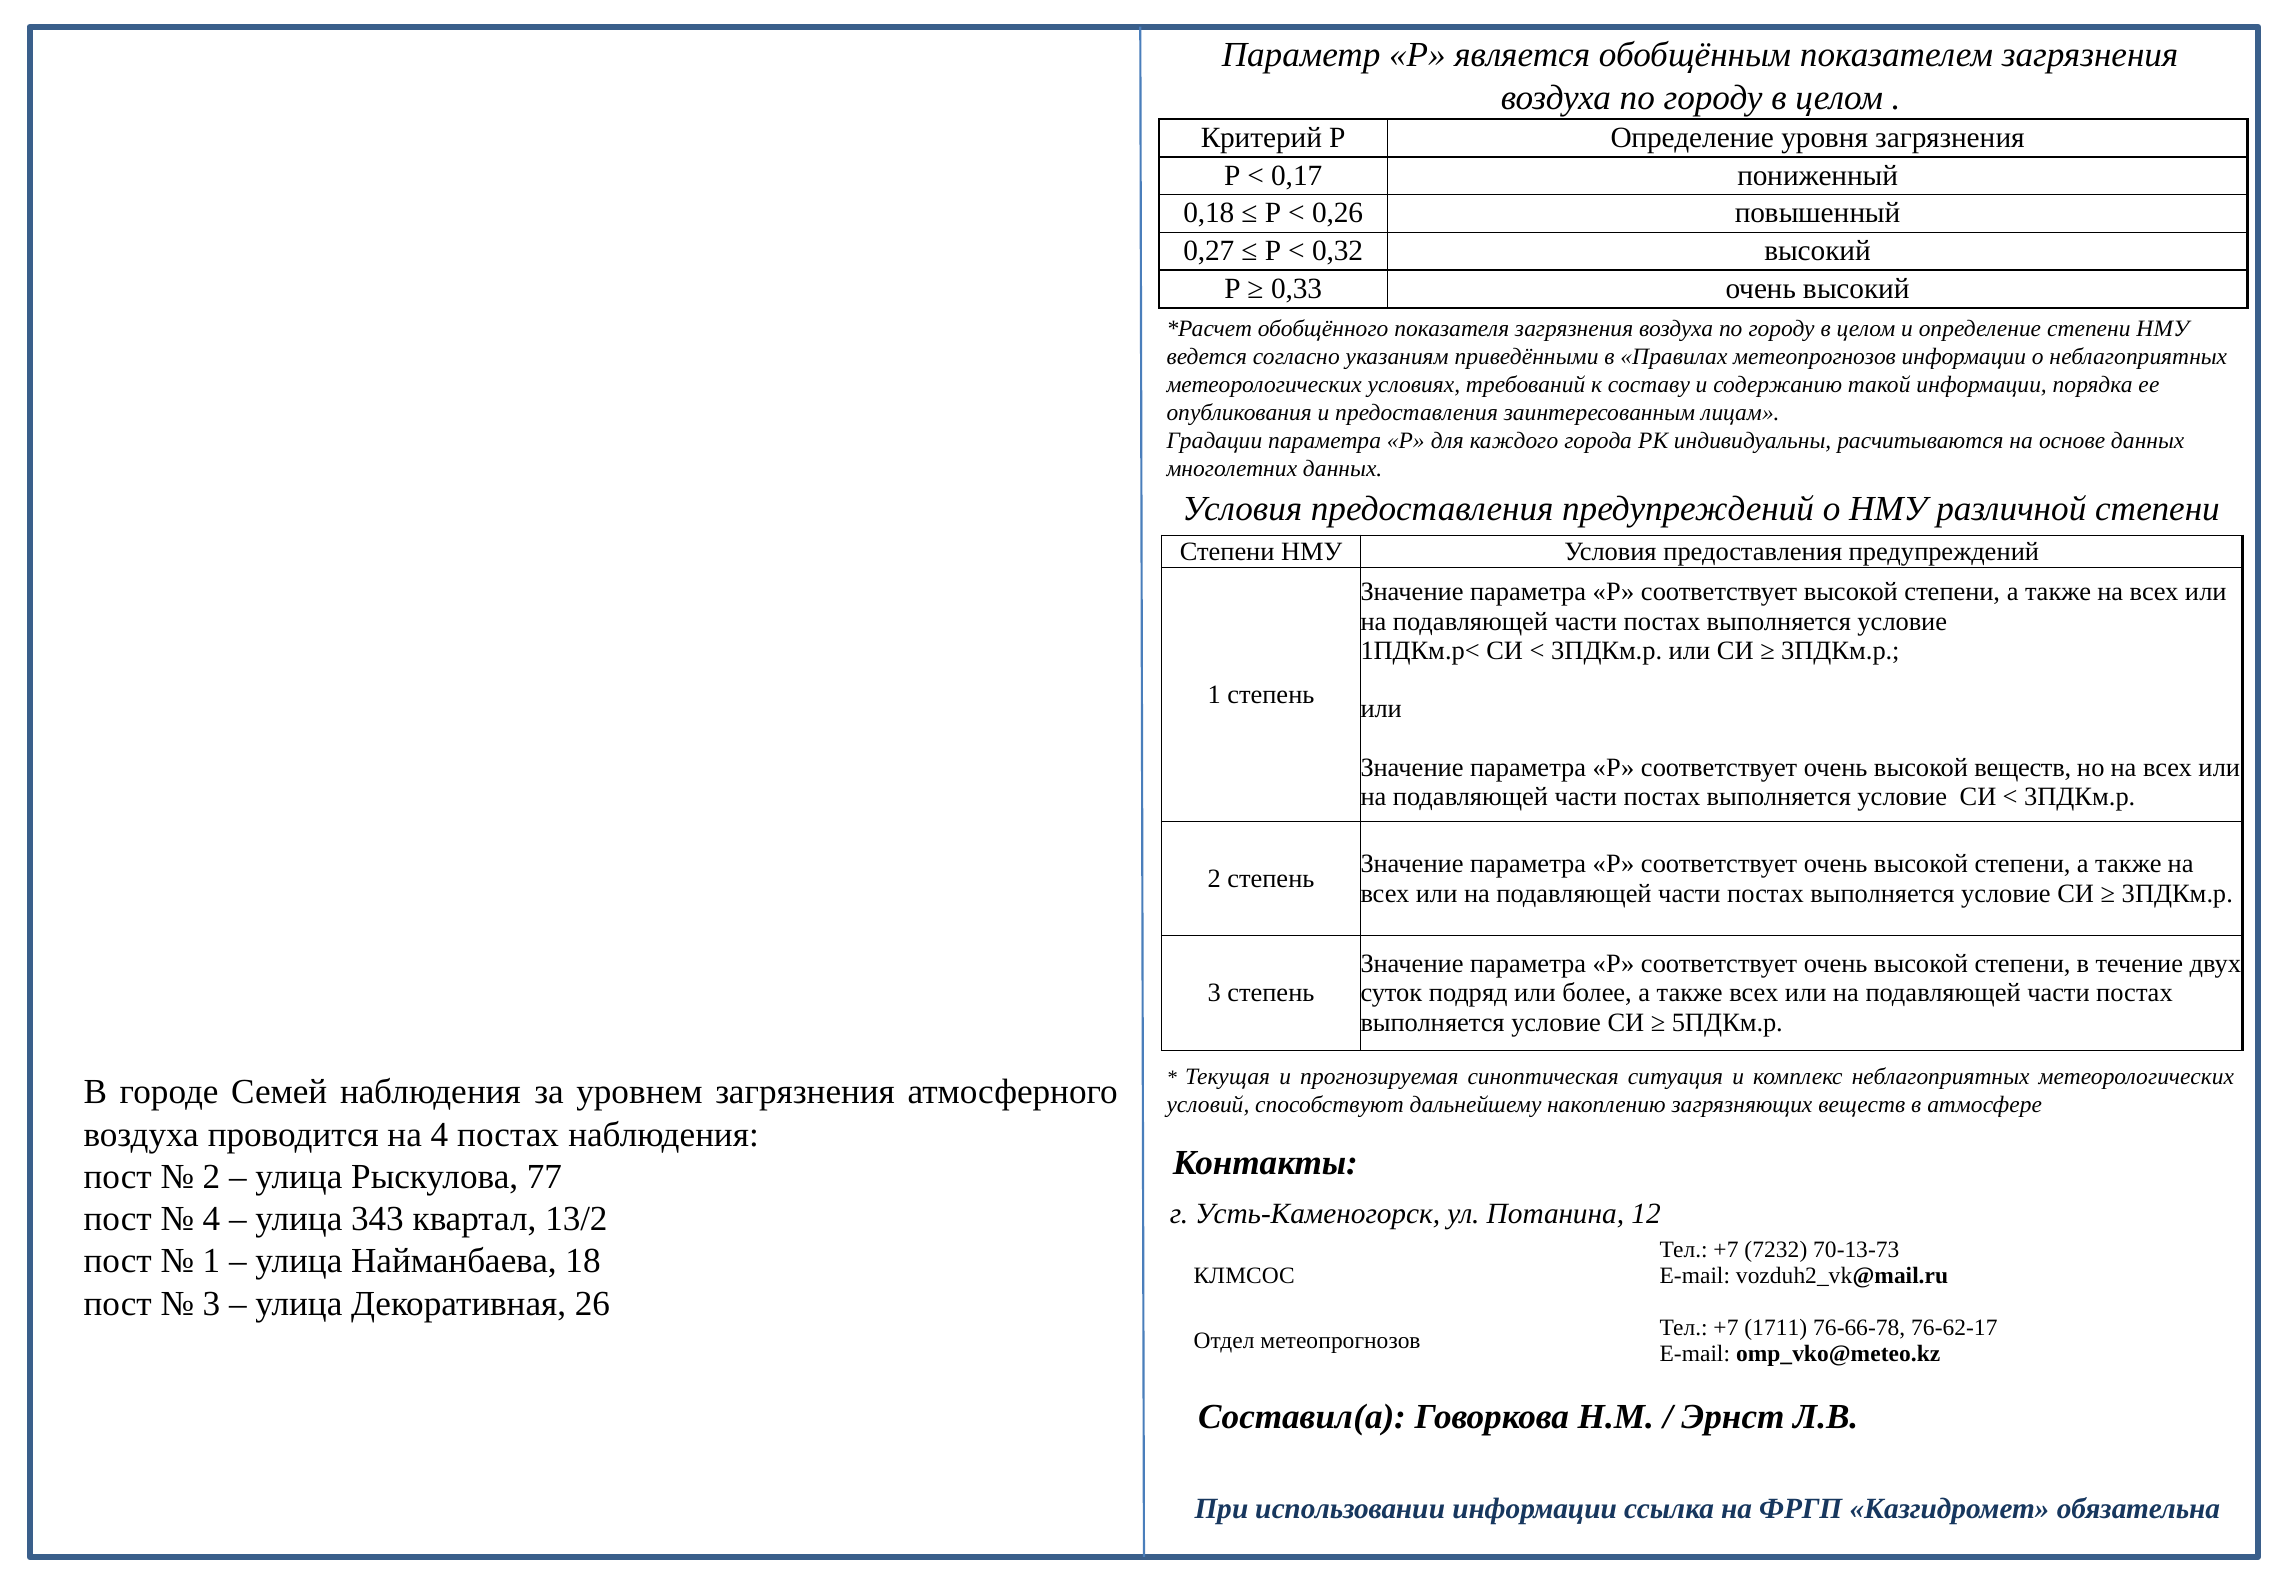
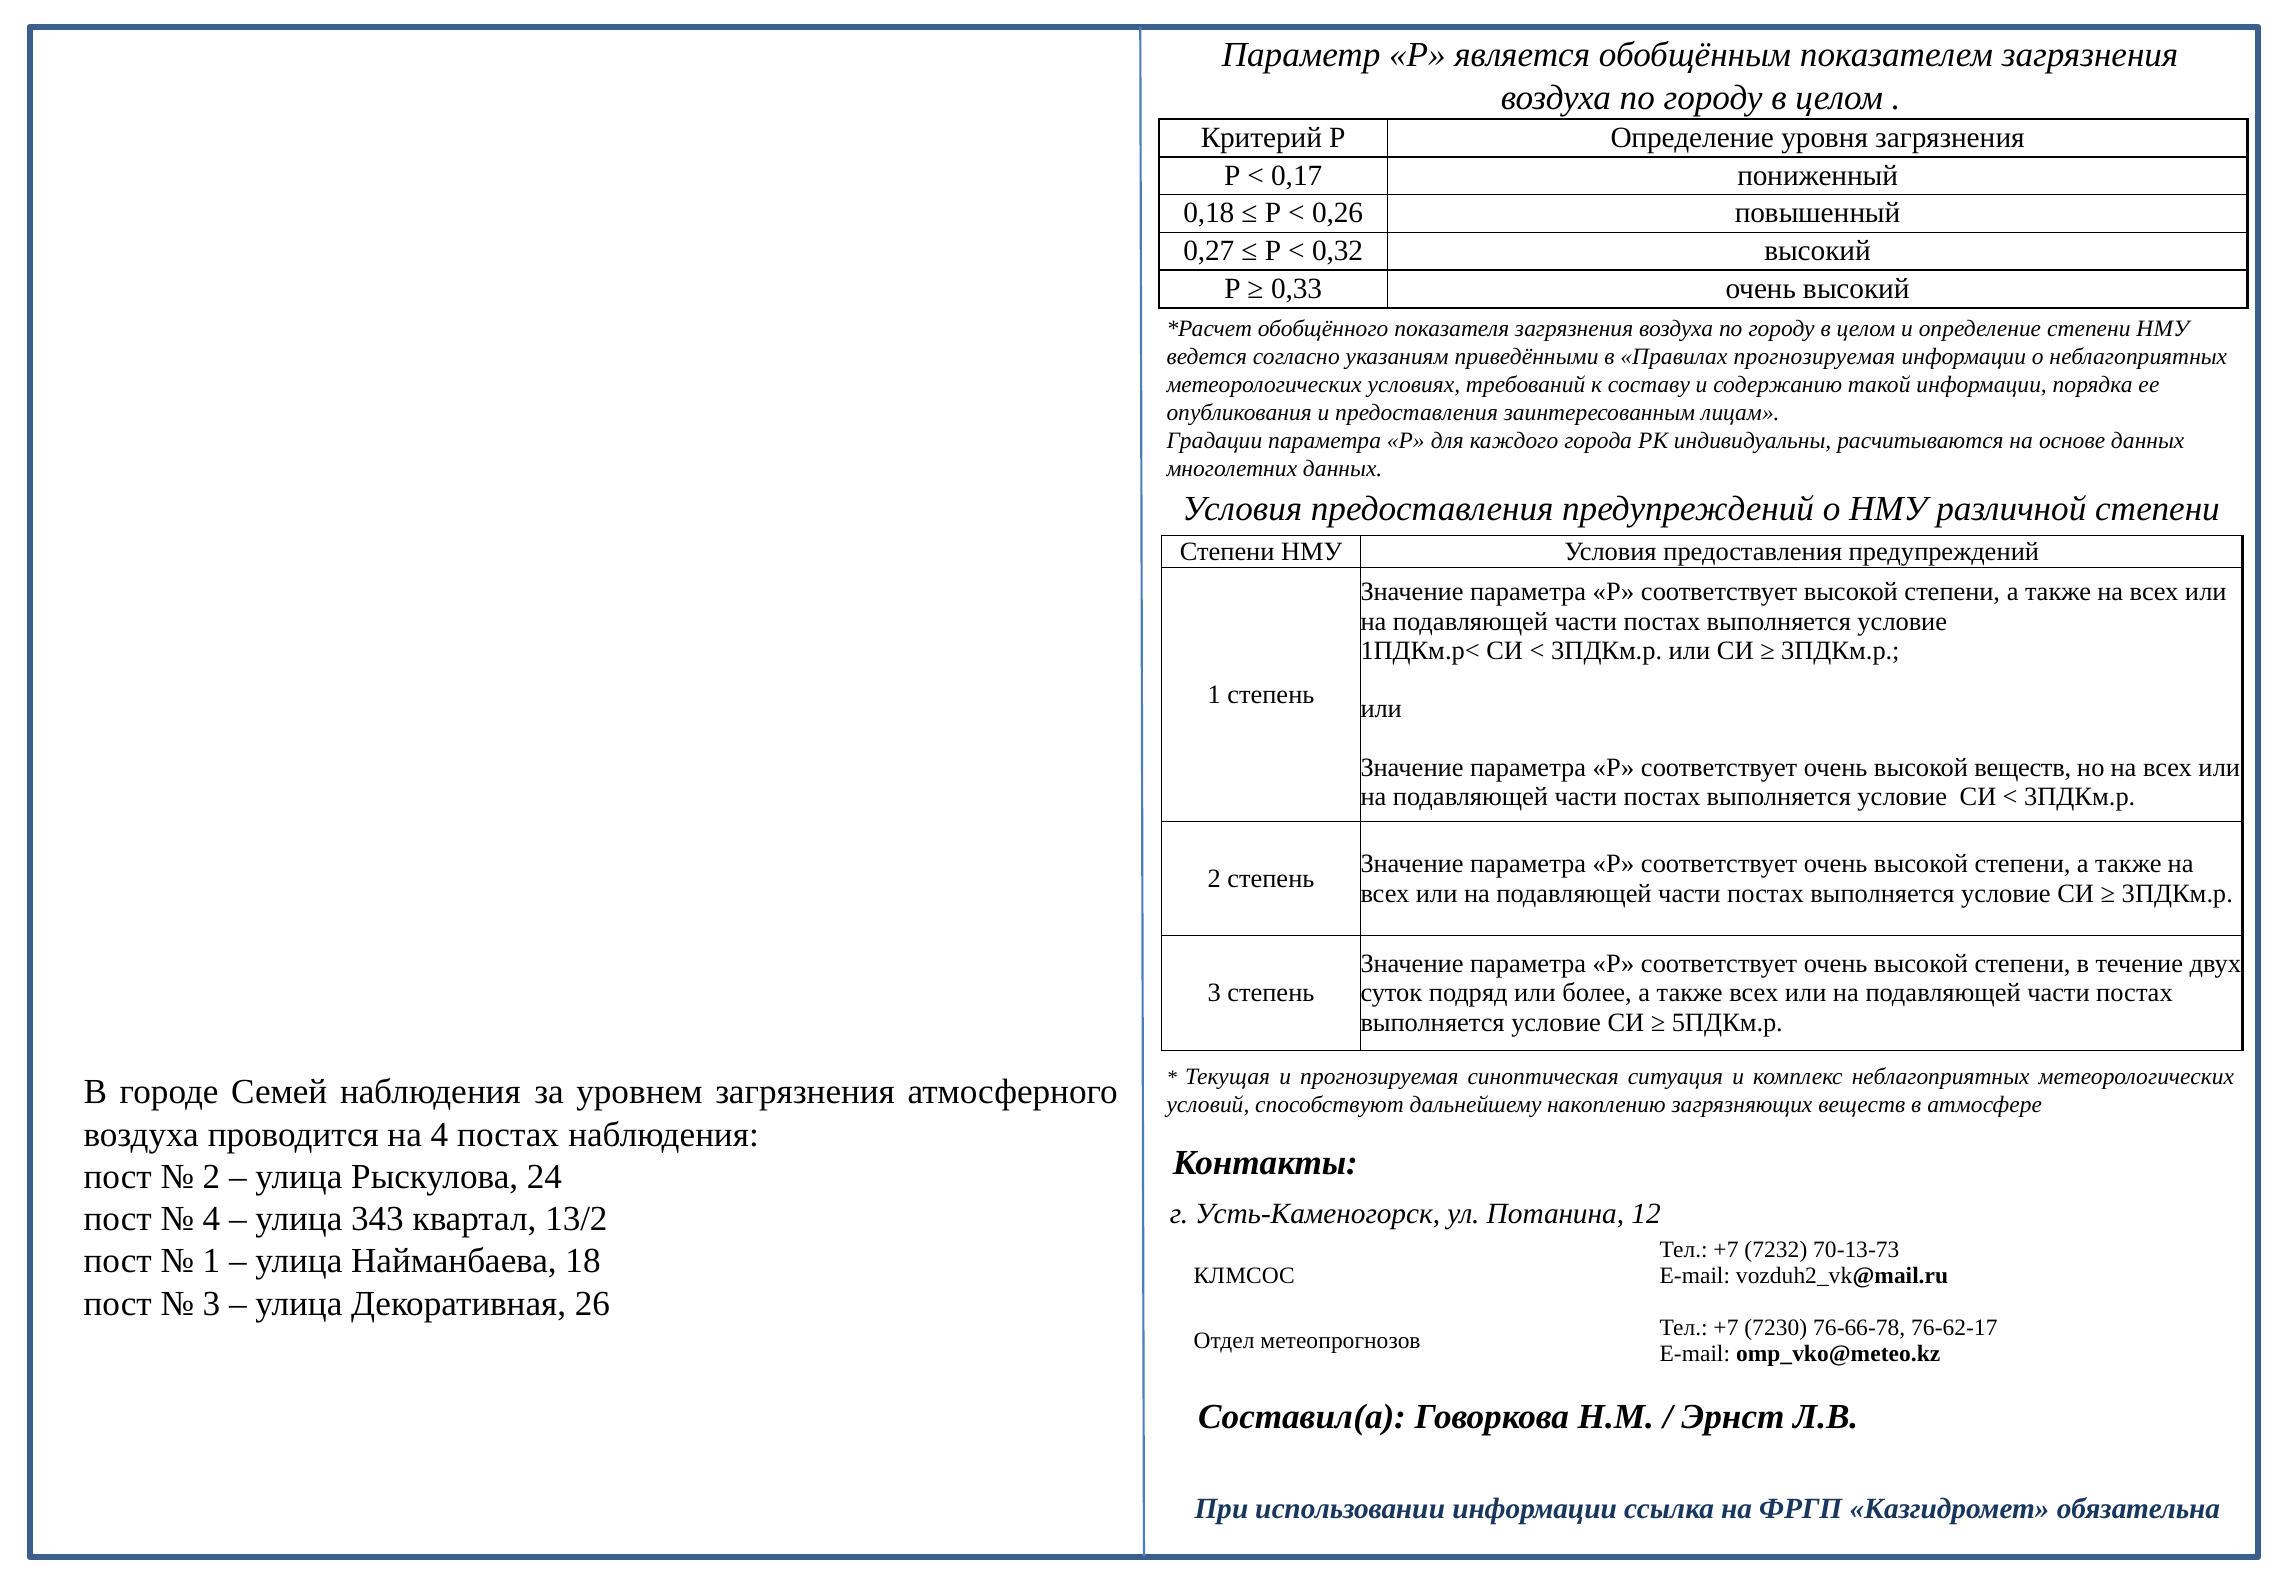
Правилах метеопрогнозов: метеопрогнозов -> прогнозируемая (1814, 357)
77: 77 -> 24 (544, 1177)
1711: 1711 -> 7230 (1776, 1327)
